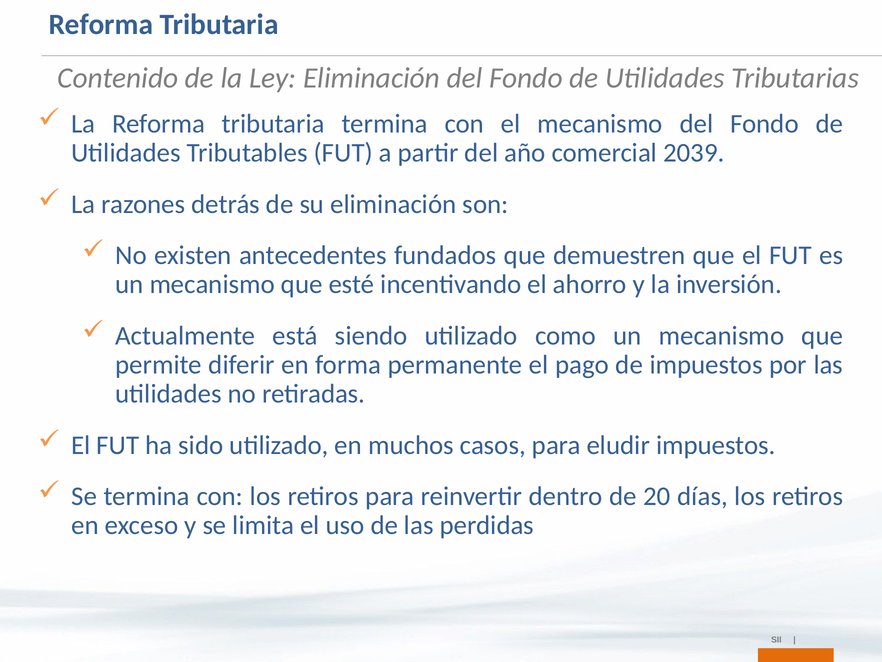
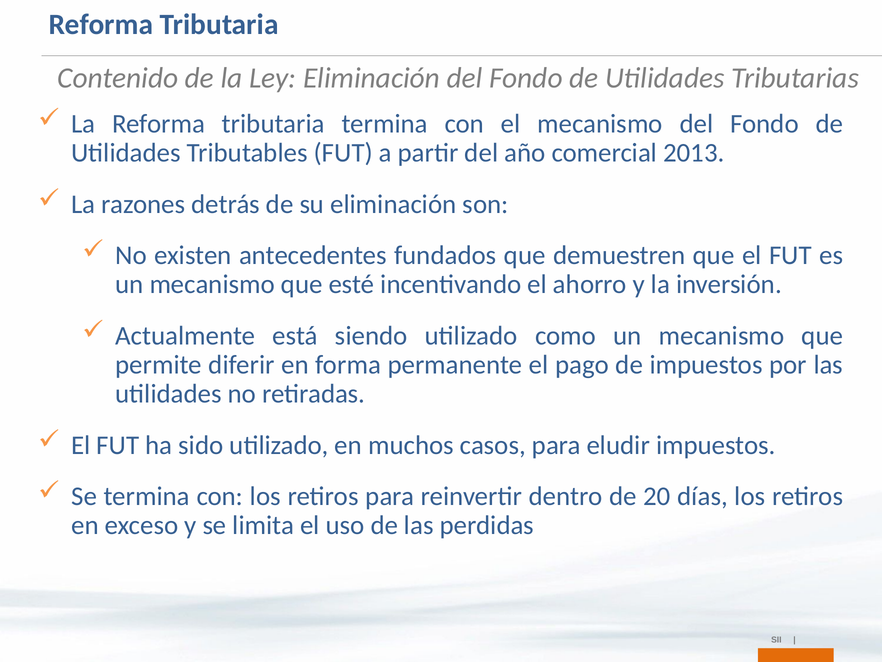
2039: 2039 -> 2013 (694, 153)
